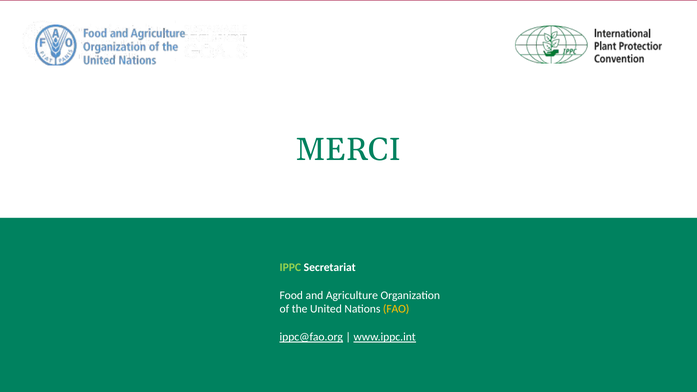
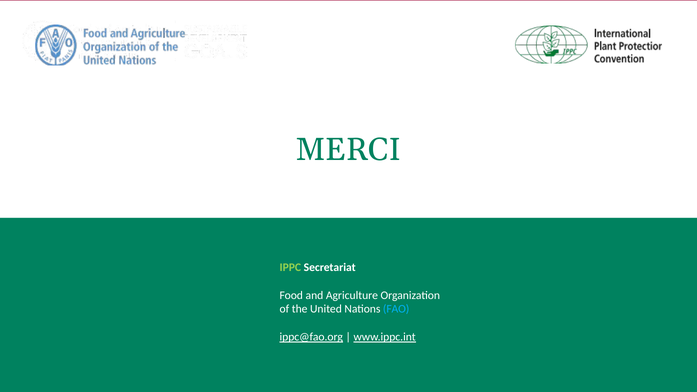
FAO colour: yellow -> light blue (396, 309)
